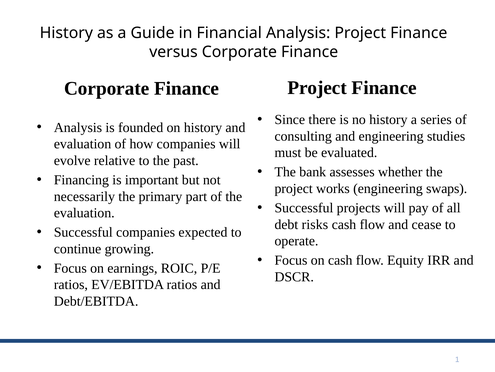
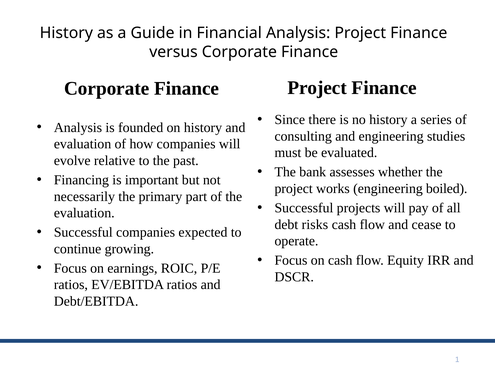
swaps: swaps -> boiled (447, 188)
